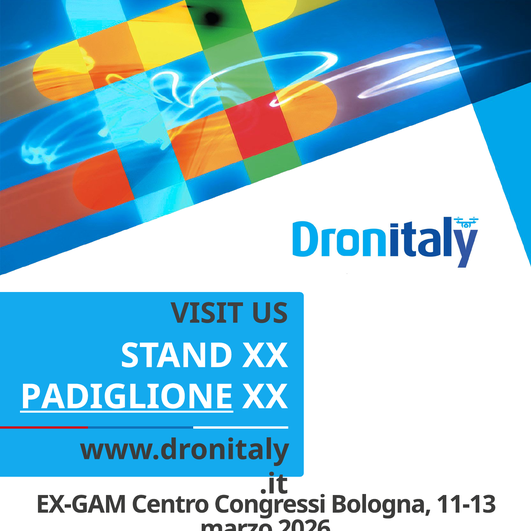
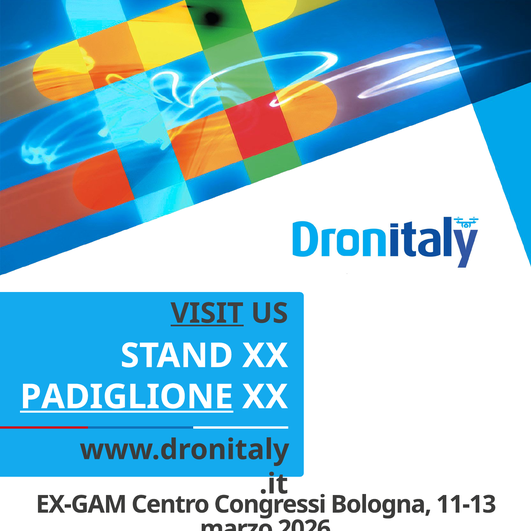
VISIT underline: none -> present (207, 313)
